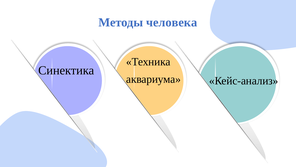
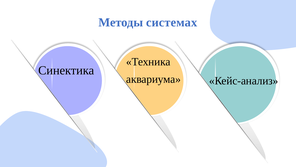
человека: человека -> системах (172, 22)
